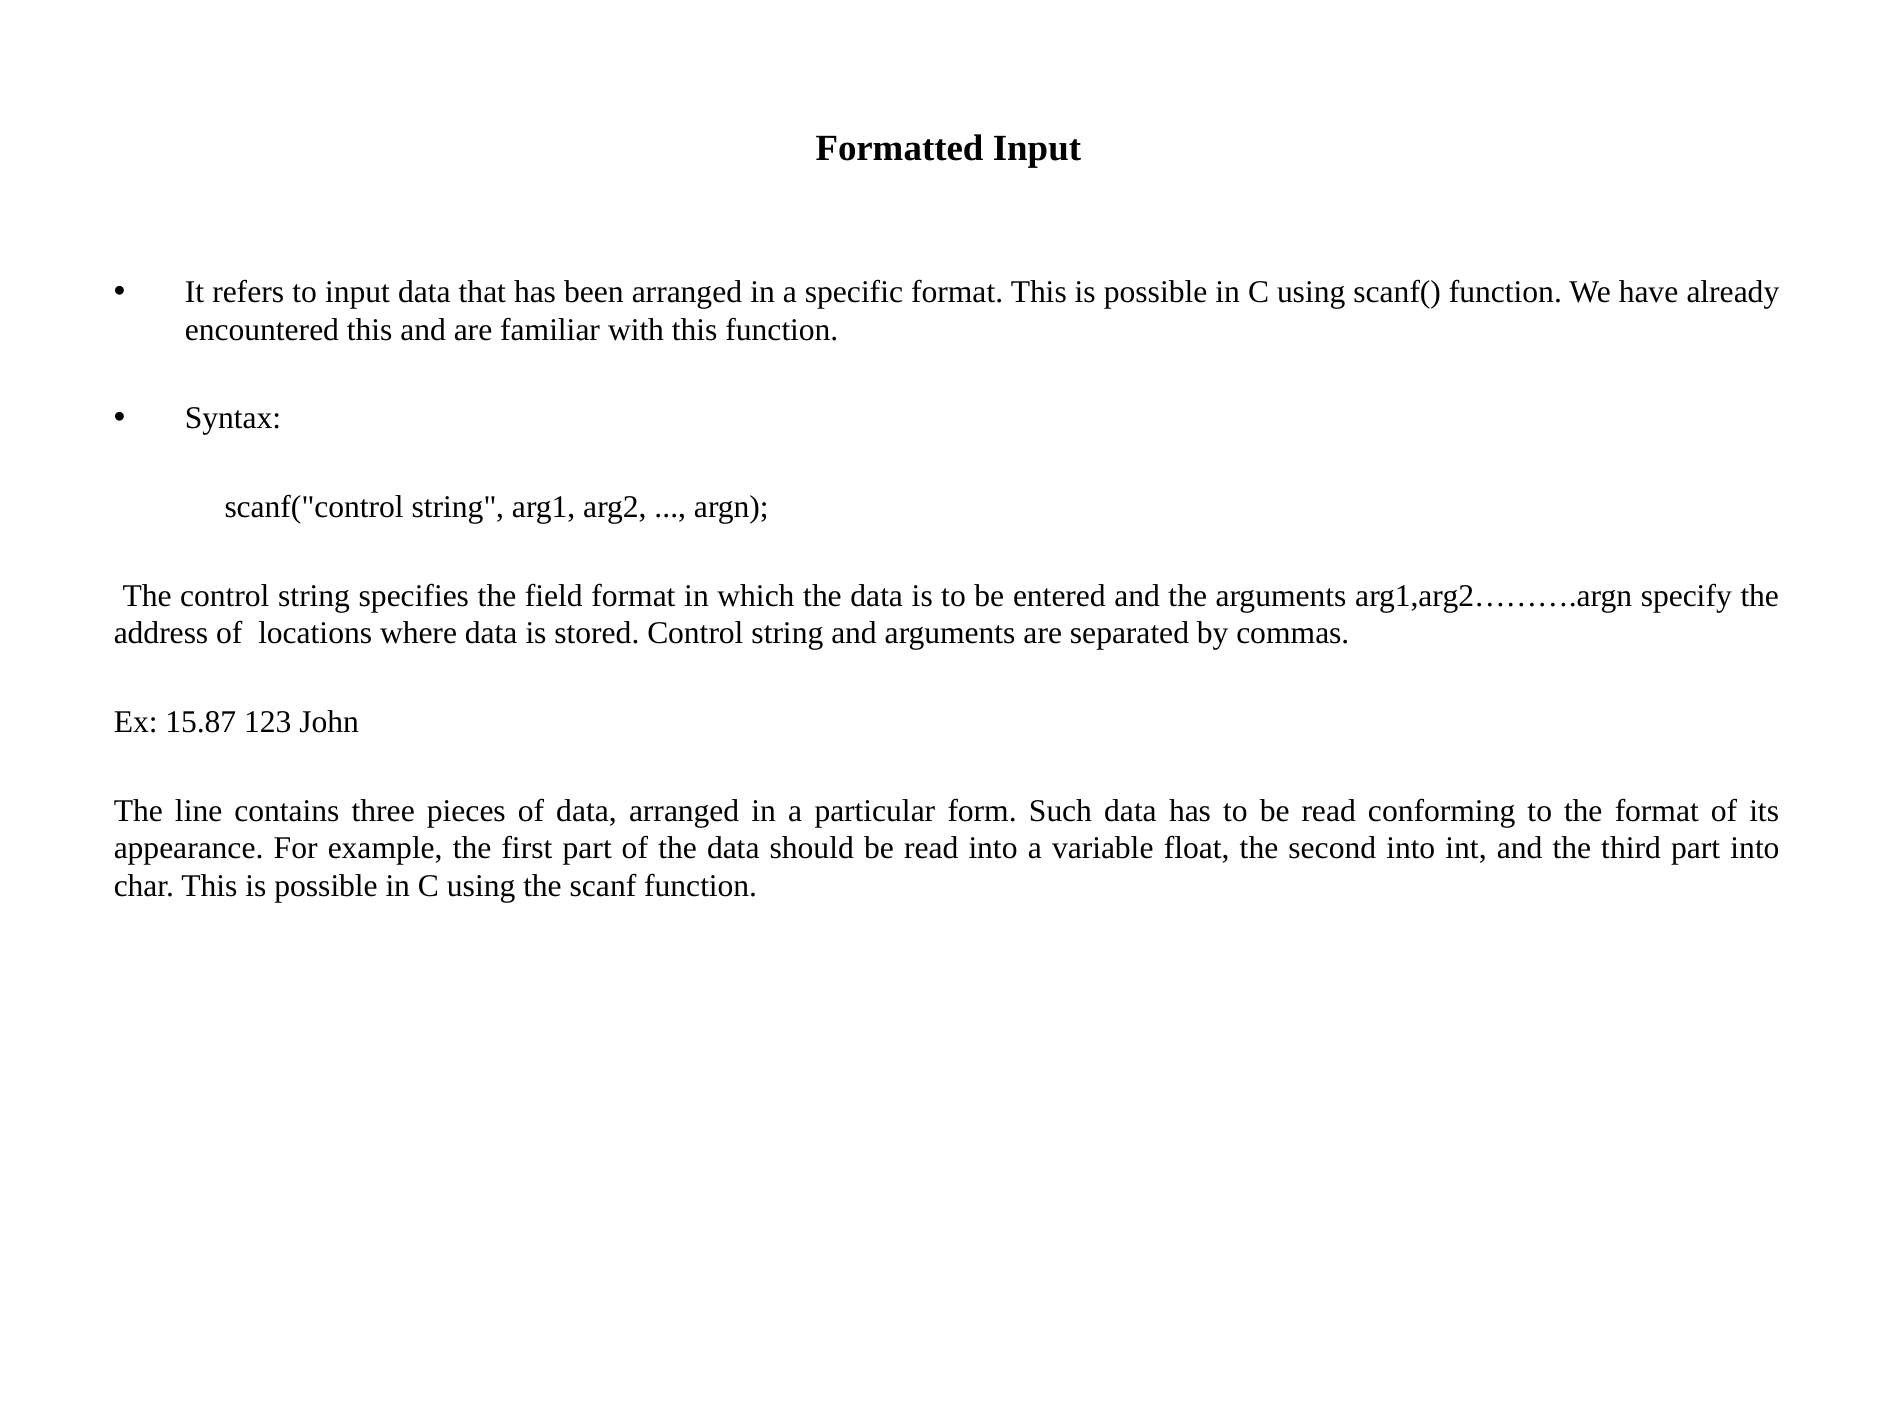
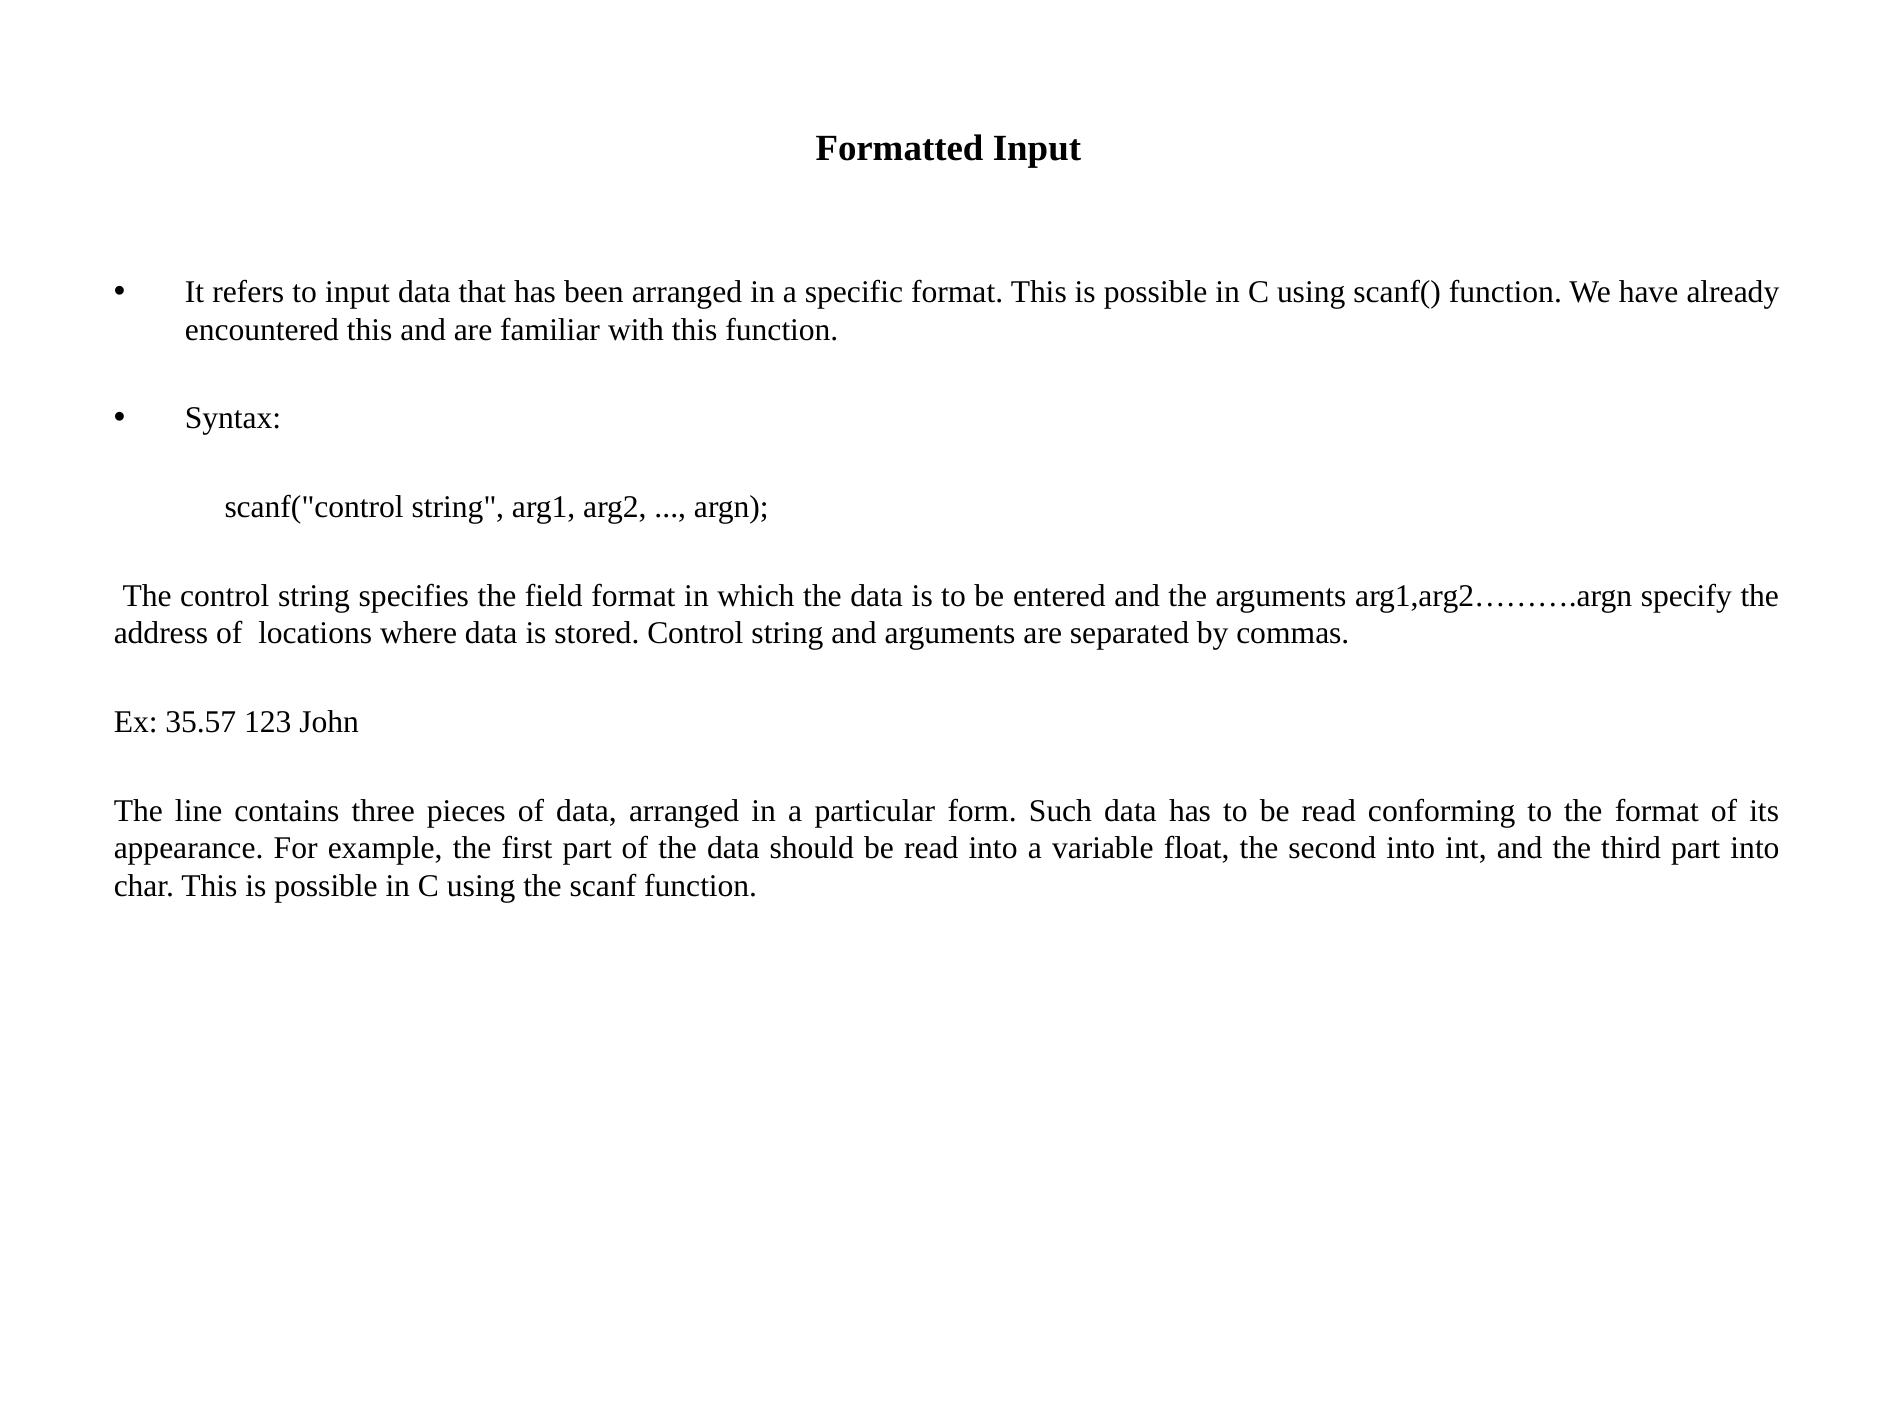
15.87: 15.87 -> 35.57 (201, 722)
